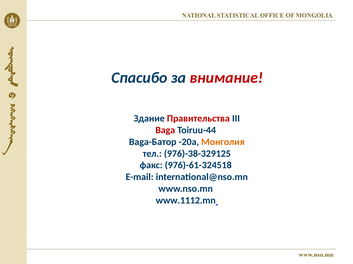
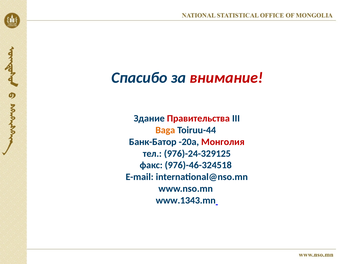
Baga colour: red -> orange (165, 130)
Baga-Батор: Baga-Батор -> Банк-Батор (153, 142)
Монголия colour: orange -> red (223, 142)
976)-38-329125: 976)-38-329125 -> 976)-24-329125 (197, 154)
976)-61-324518: 976)-61-324518 -> 976)-46-324518 (198, 166)
www.1112.mn: www.1112.mn -> www.1343.mn (186, 201)
